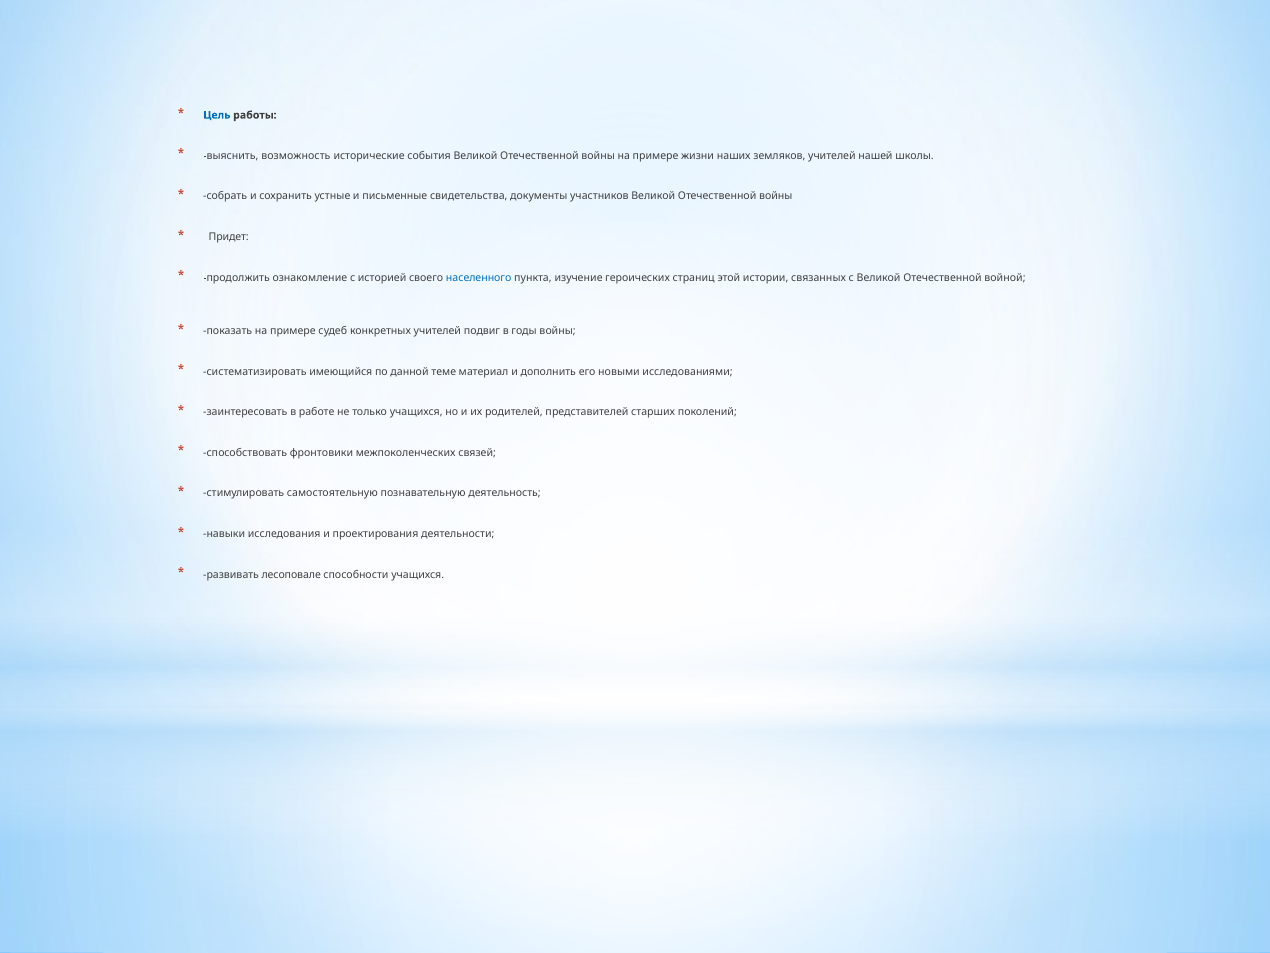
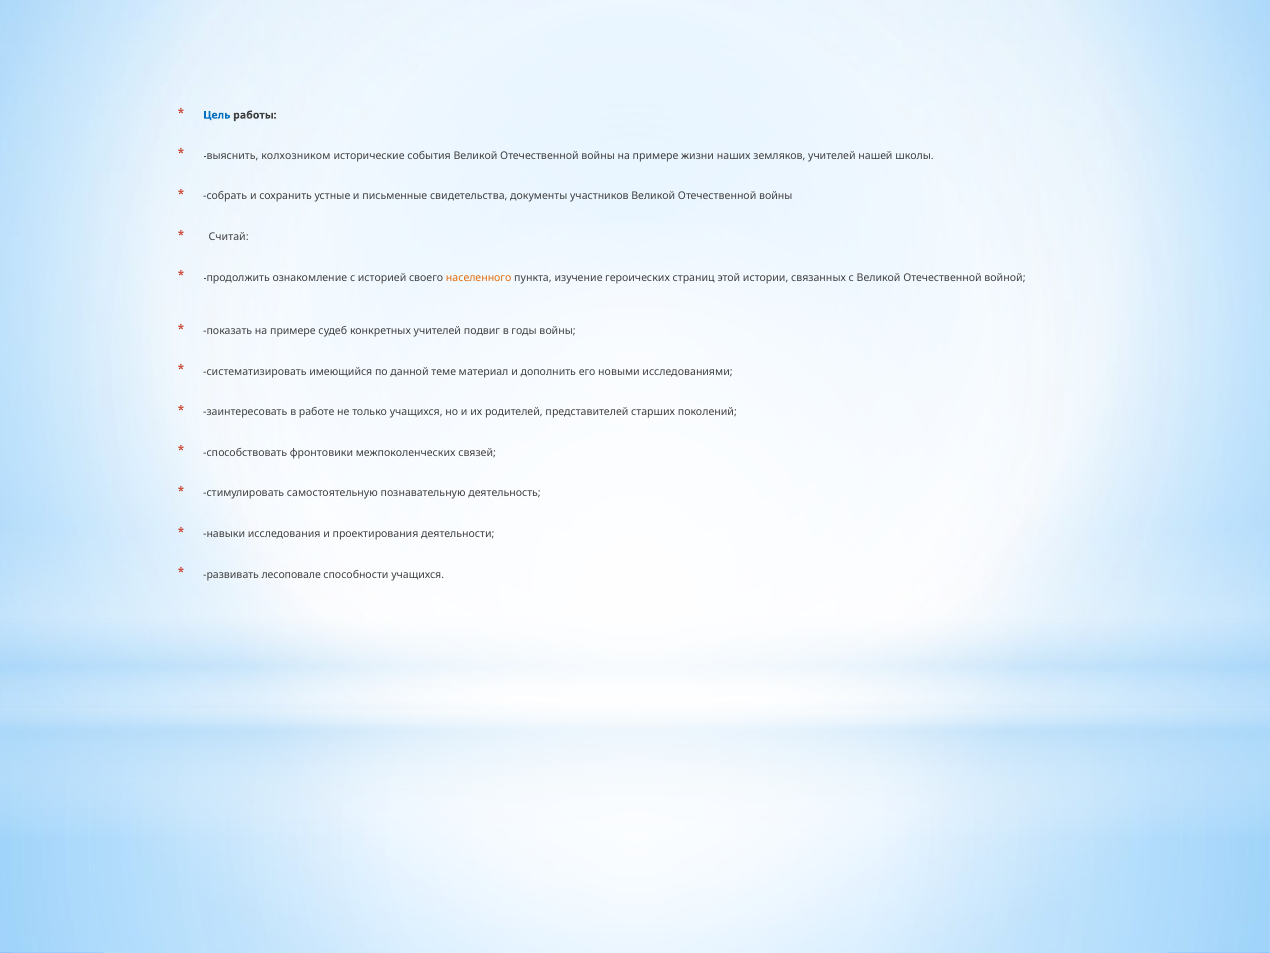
возможность: возможность -> колхозником (296, 156)
Придет: Придет -> Считай (229, 237)
населенного colour: blue -> orange (479, 277)
